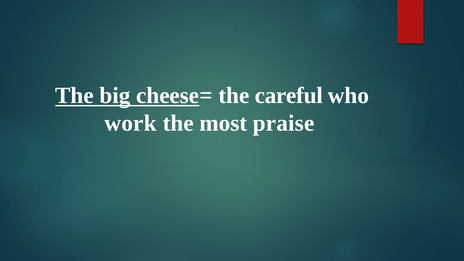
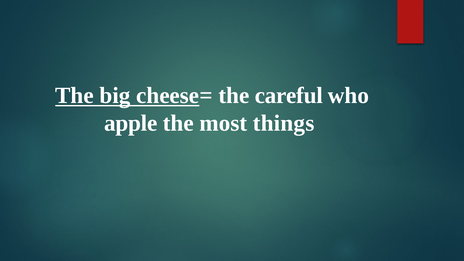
work: work -> apple (131, 123)
praise: praise -> things (284, 123)
